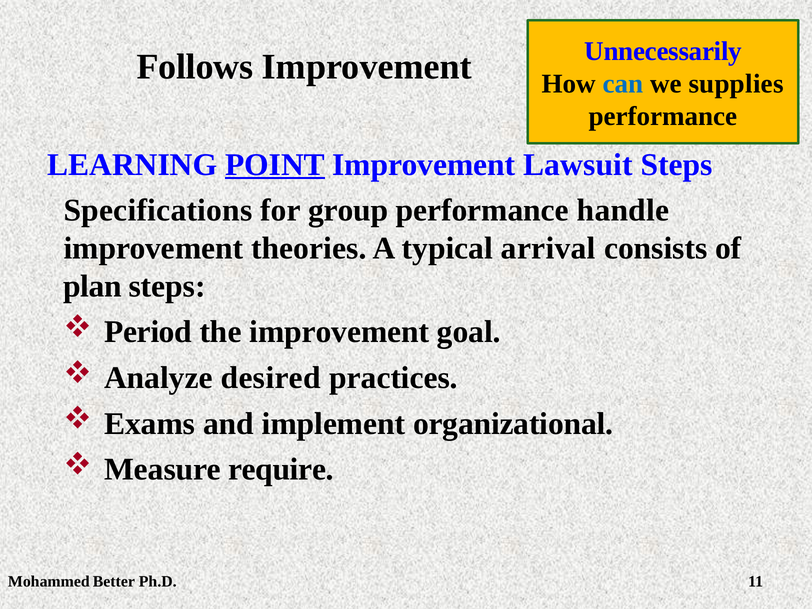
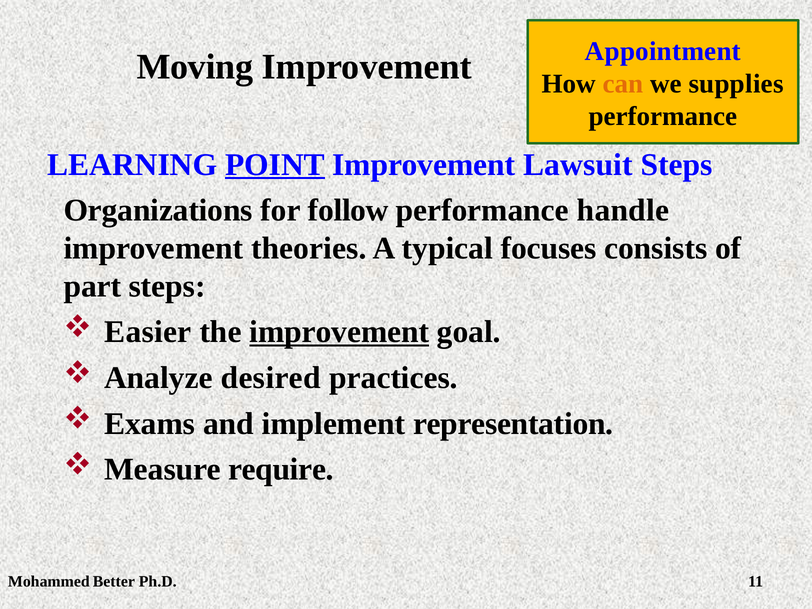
Follows: Follows -> Moving (195, 67)
Unnecessarily: Unnecessarily -> Appointment (663, 51)
can colour: blue -> orange (623, 84)
Specifications: Specifications -> Organizations (158, 210)
group: group -> follow (348, 210)
arrival: arrival -> focuses (549, 248)
plan: plan -> part (92, 286)
Period: Period -> Easier (148, 332)
improvement underline: none -> present (339, 332)
organizational: organizational -> representation (513, 424)
